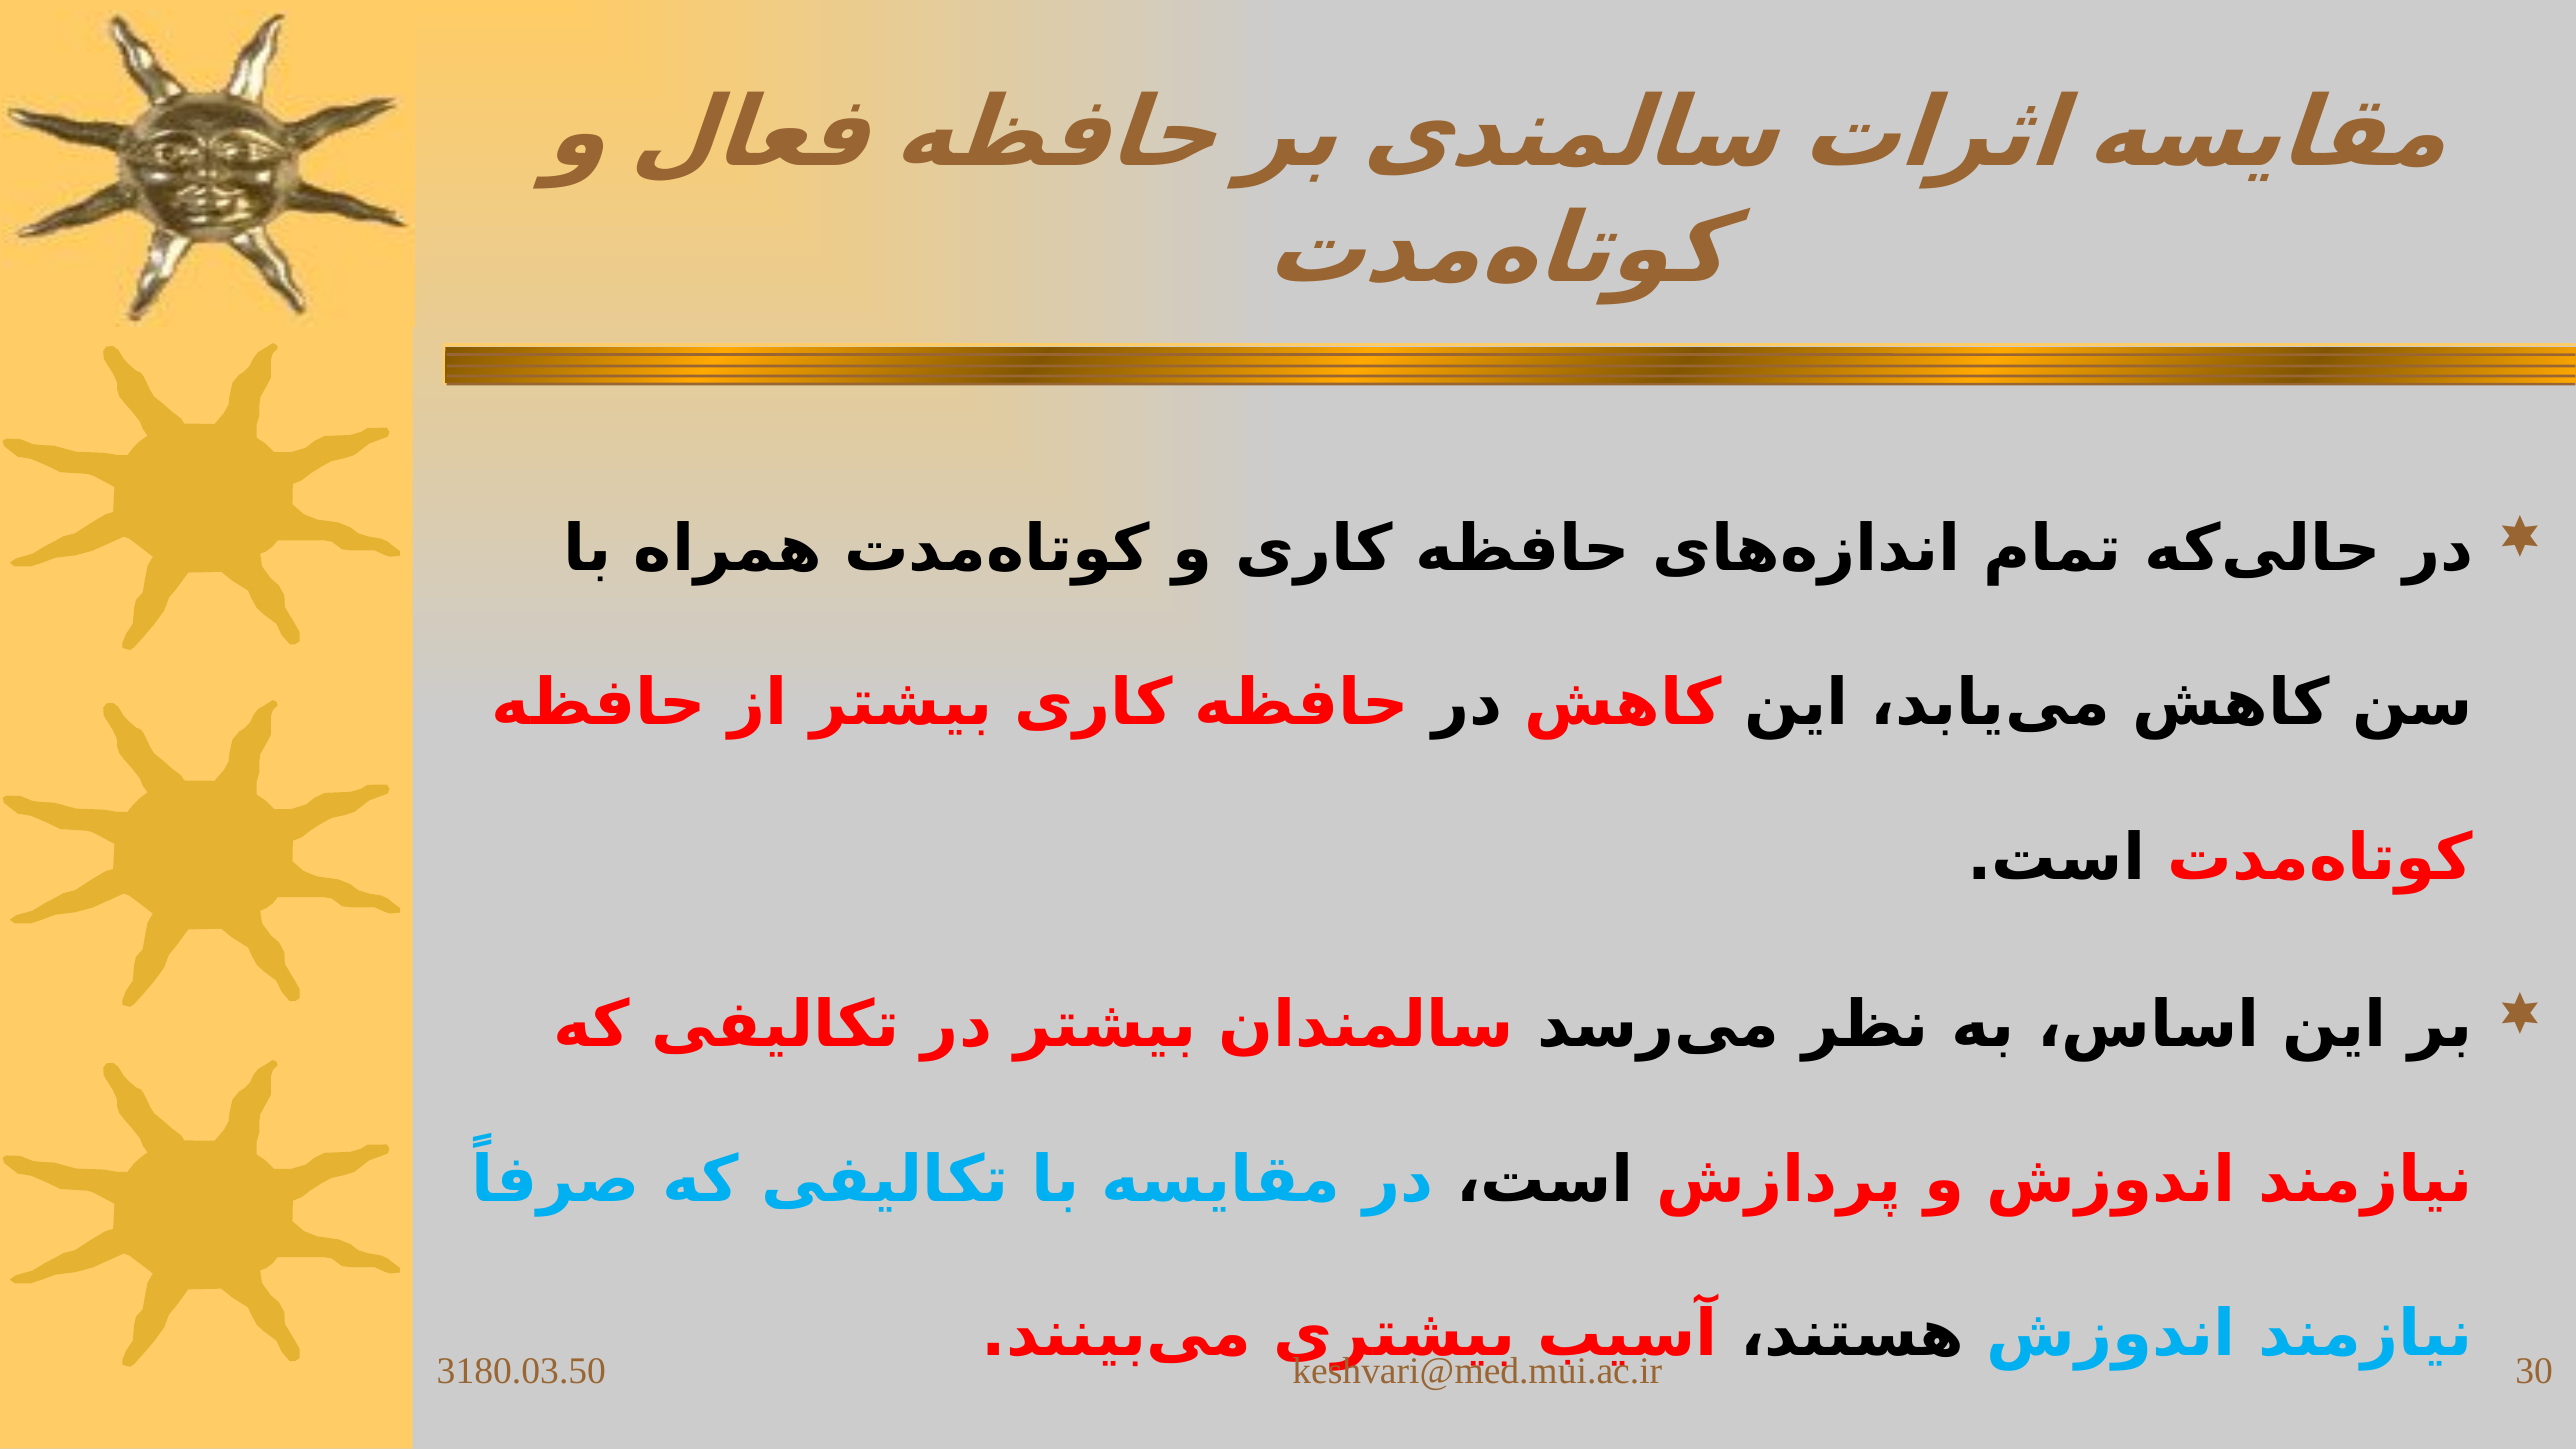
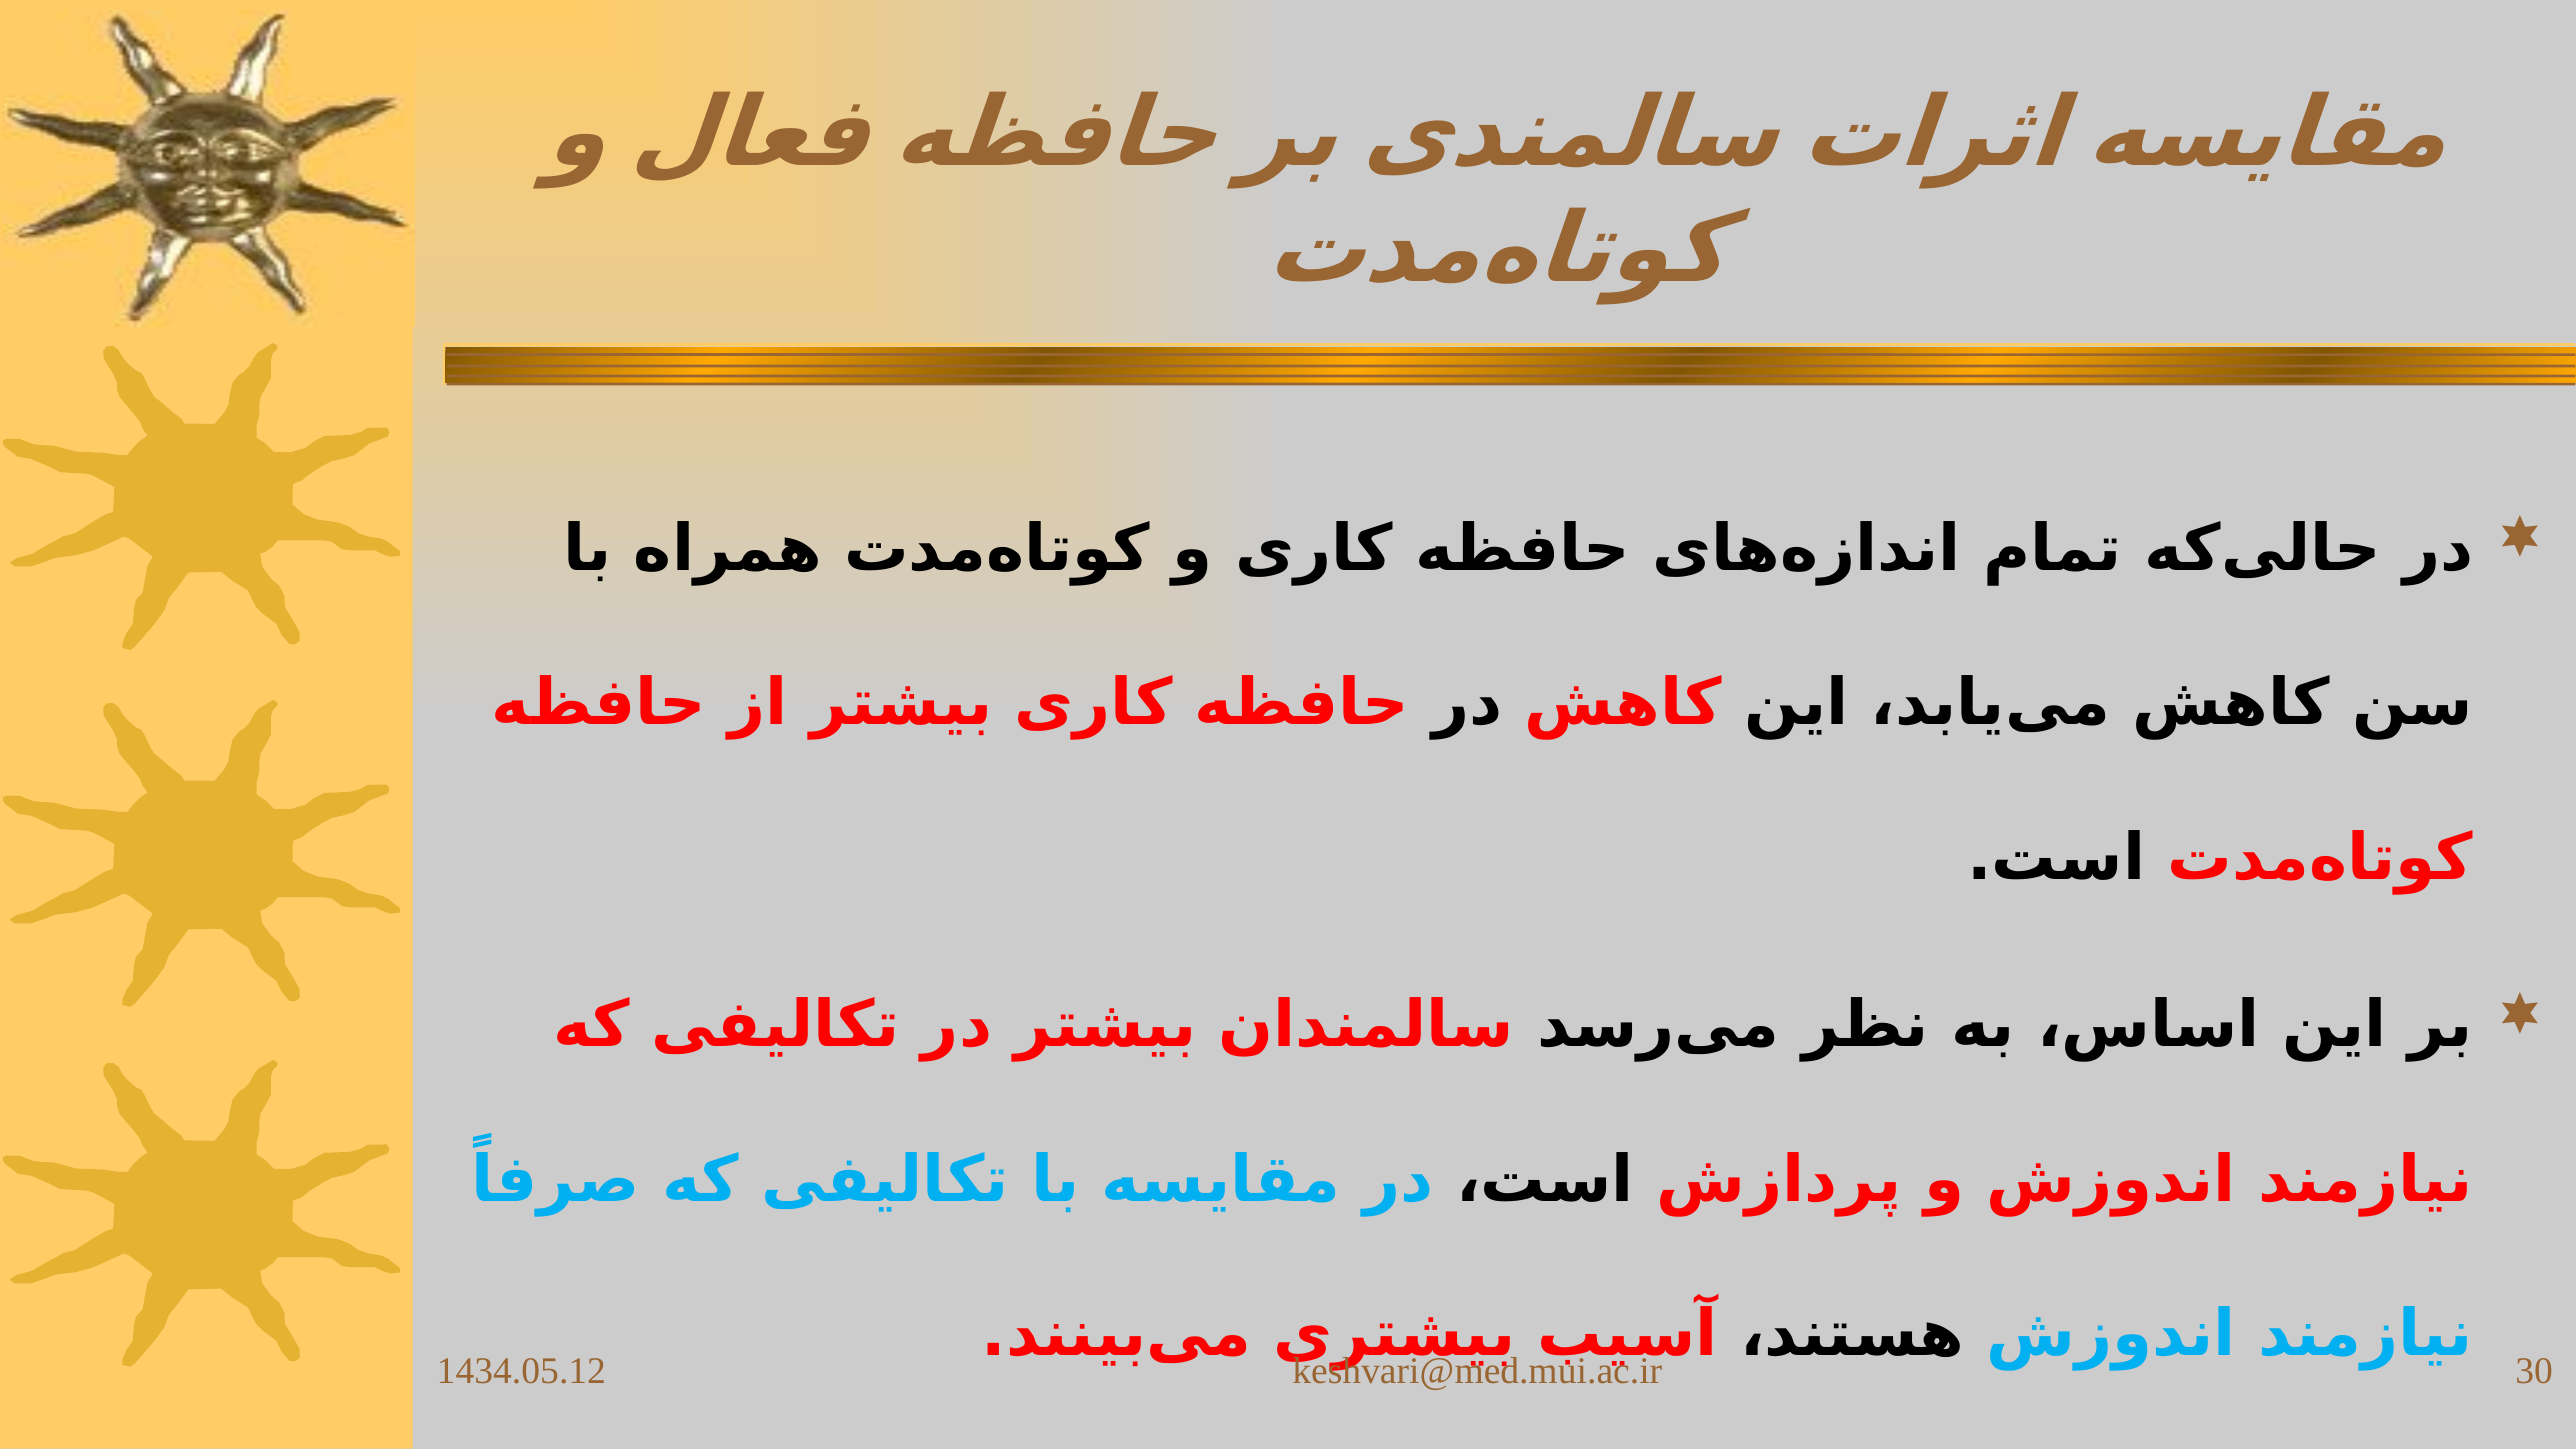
3180.03.50: 3180.03.50 -> 1434.05.12 (521, 1371)
